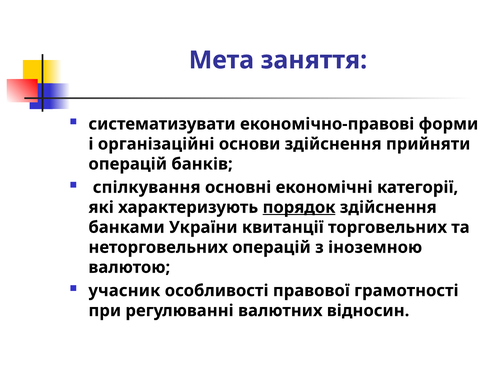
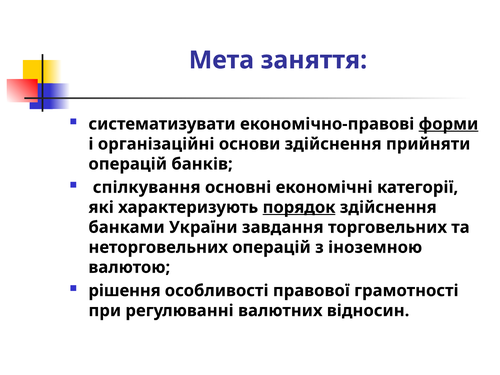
форми underline: none -> present (448, 124)
квитанції: квитанції -> завдання (283, 227)
учасник: учасник -> рішення (125, 291)
